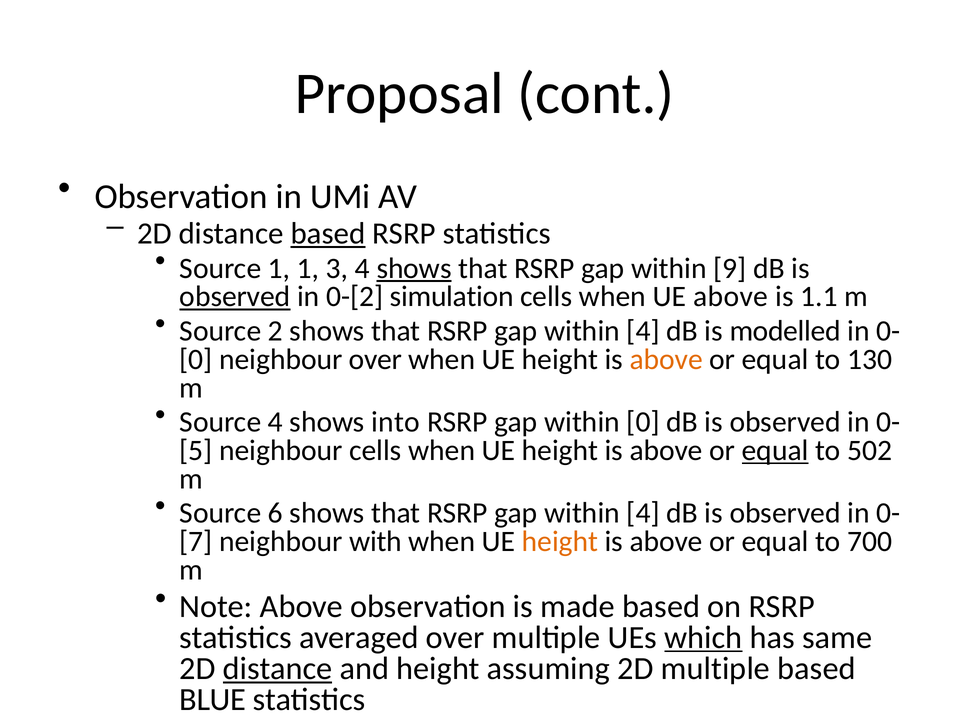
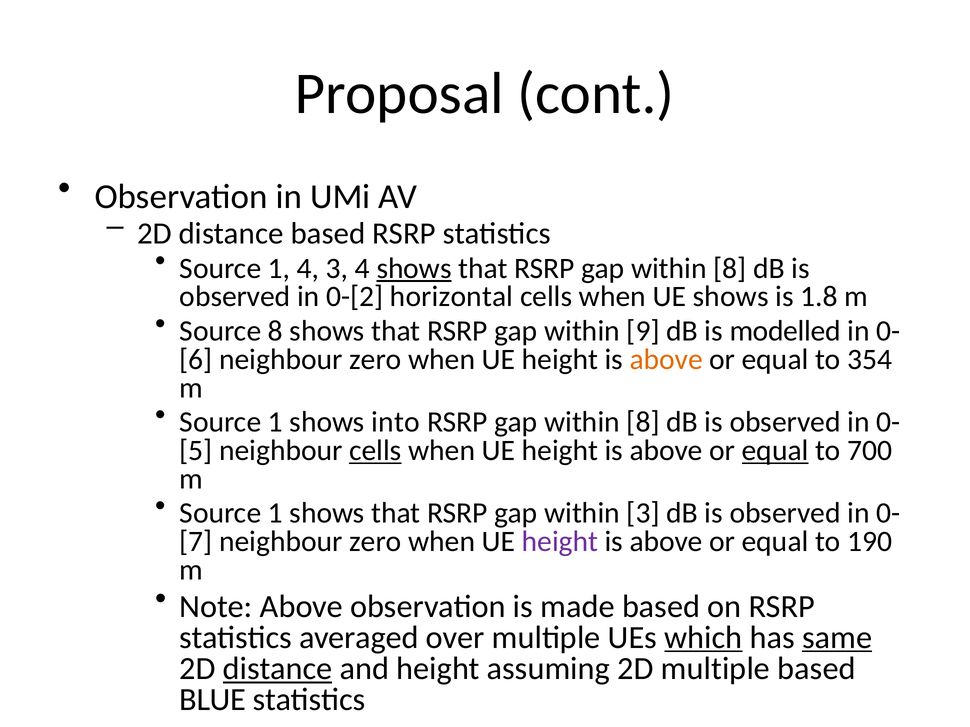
based underline: present -> none (328, 234)
1 1: 1 -> 4 (308, 268)
9: 9 -> 8 (730, 268)
observed underline: present -> none (235, 297)
simulation: simulation -> horizontal (452, 297)
UE above: above -> shows (731, 297)
1.1: 1.1 -> 1.8 (819, 297)
Source 2: 2 -> 8 (275, 331)
4: 4 -> 9 (643, 331)
0: 0 -> 6 (196, 360)
over: over -> zero (375, 360)
130: 130 -> 354 (870, 360)
4: 4 -> 1 (275, 422)
0: 0 -> 8 (643, 422)
cells underline: none -> present (375, 451)
502: 502 -> 700 (870, 451)
6: 6 -> 1 (275, 513)
4: 4 -> 3 (643, 513)
with: with -> zero (375, 542)
height colour: orange -> purple (560, 542)
700: 700 -> 190 (870, 542)
same underline: none -> present (837, 638)
